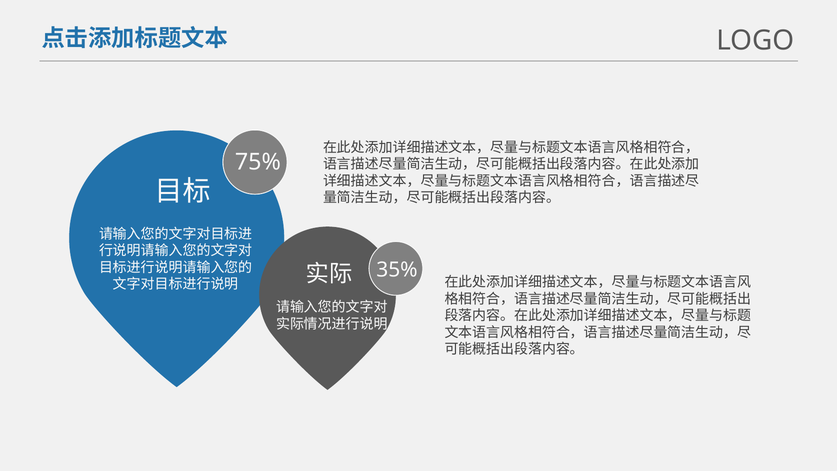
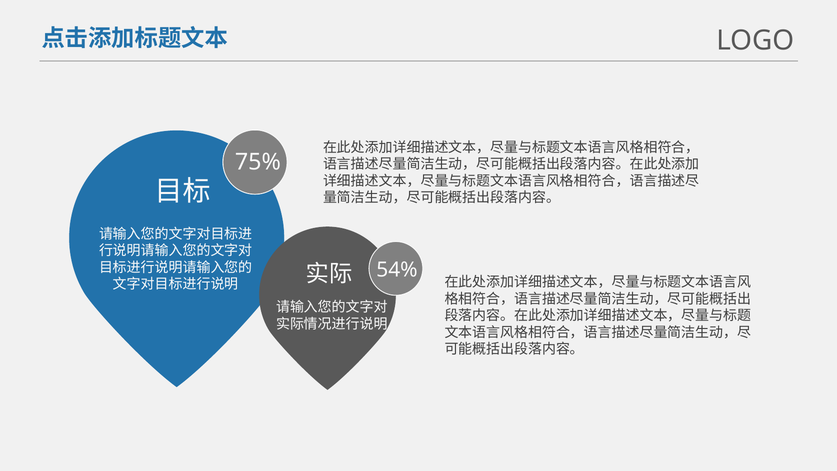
35%: 35% -> 54% (397, 270)
